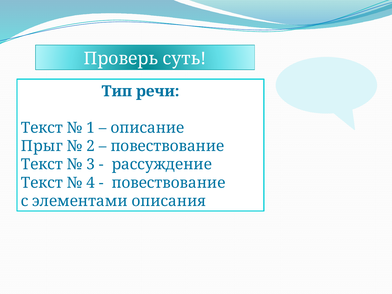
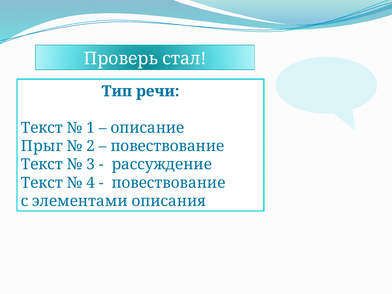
суть: суть -> стал (184, 59)
